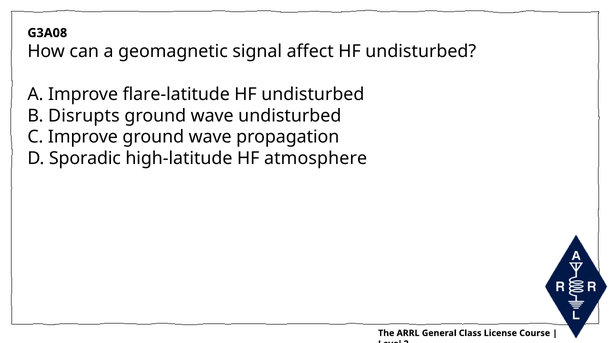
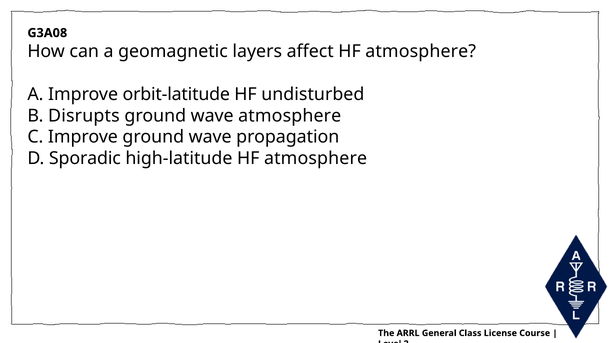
signal: signal -> layers (257, 52)
affect HF undisturbed: undisturbed -> atmosphere (421, 52)
flare-latitude: flare-latitude -> orbit-latitude (176, 94)
wave undisturbed: undisturbed -> atmosphere (290, 116)
